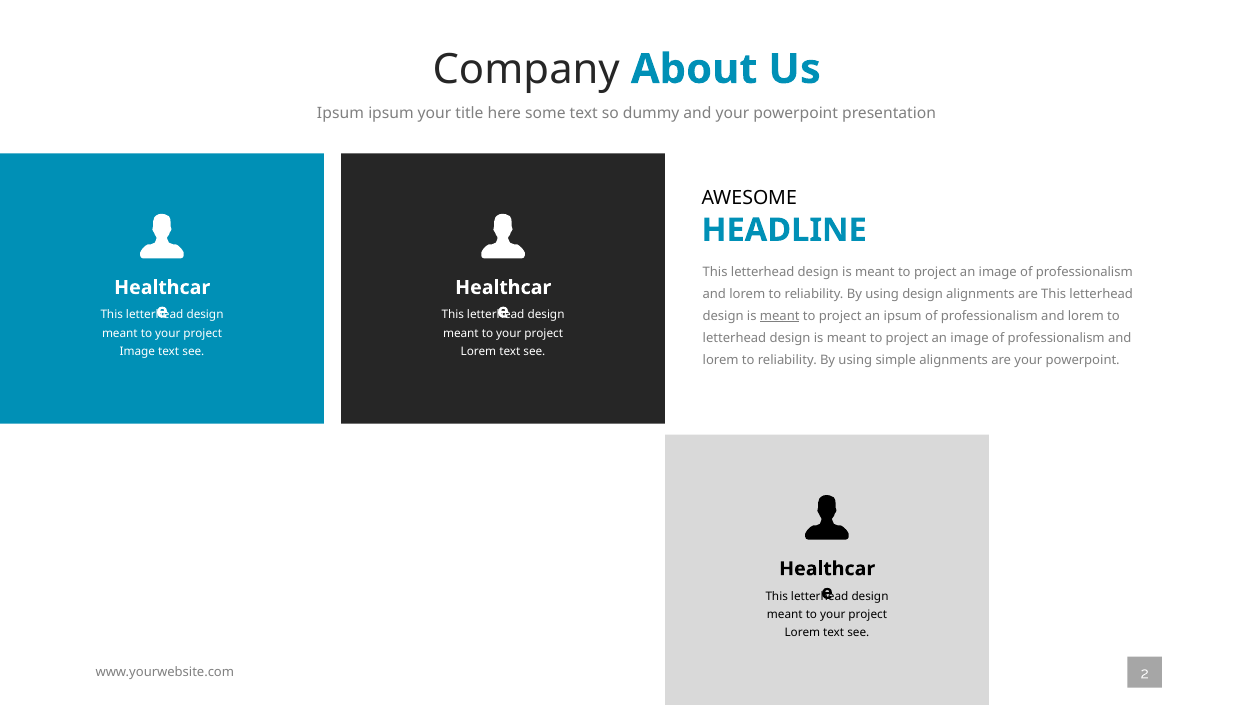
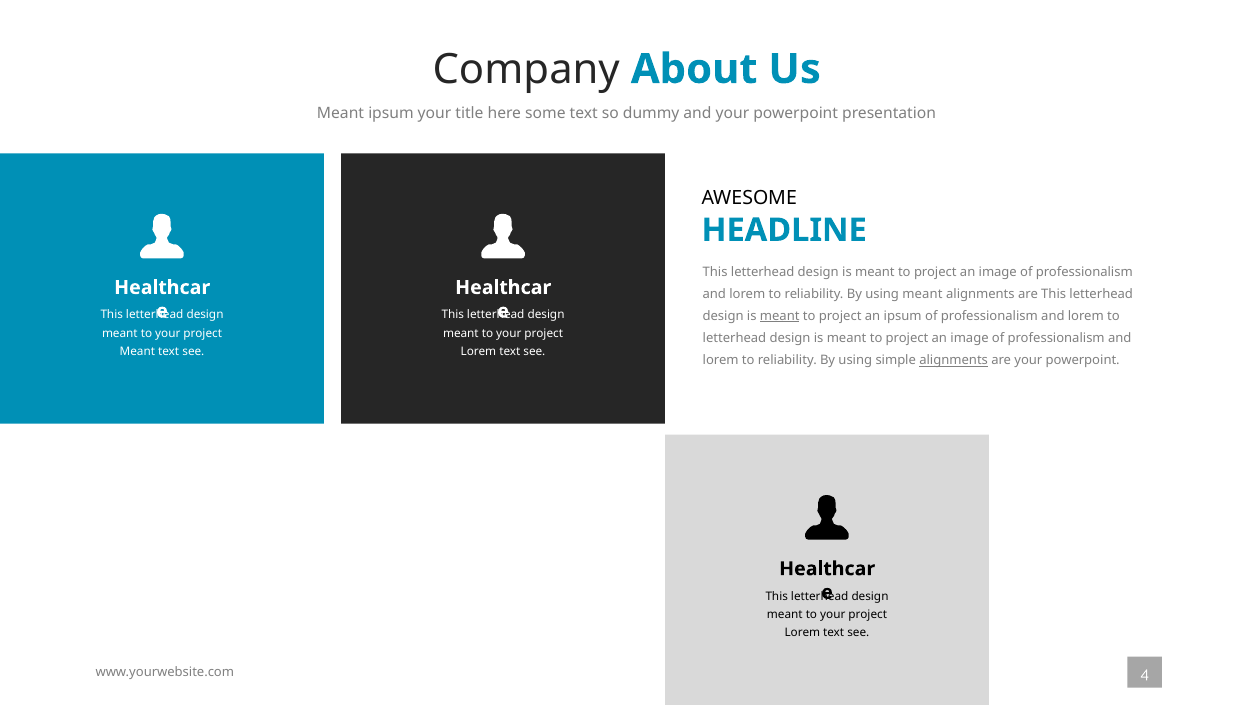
Ipsum: Ipsum -> Meant (341, 114)
using design: design -> meant (922, 294)
Image: Image -> Meant (137, 352)
alignments underline: none -> present (954, 361)
2: 2 -> 4 (1145, 674)
